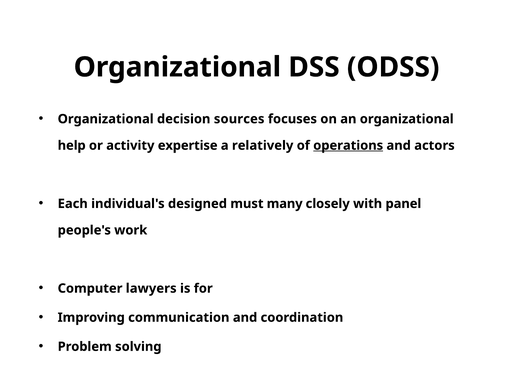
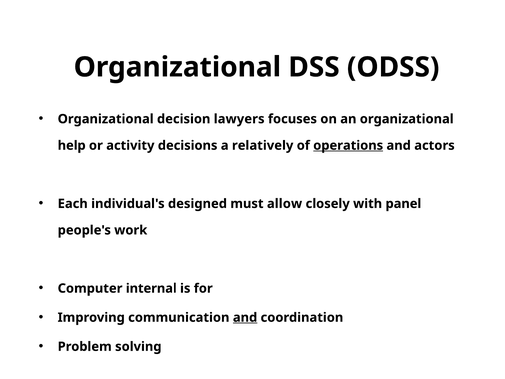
sources: sources -> lawyers (239, 119)
expertise: expertise -> decisions (188, 145)
many: many -> allow (285, 204)
lawyers: lawyers -> internal (151, 288)
and underline: none -> present (245, 317)
